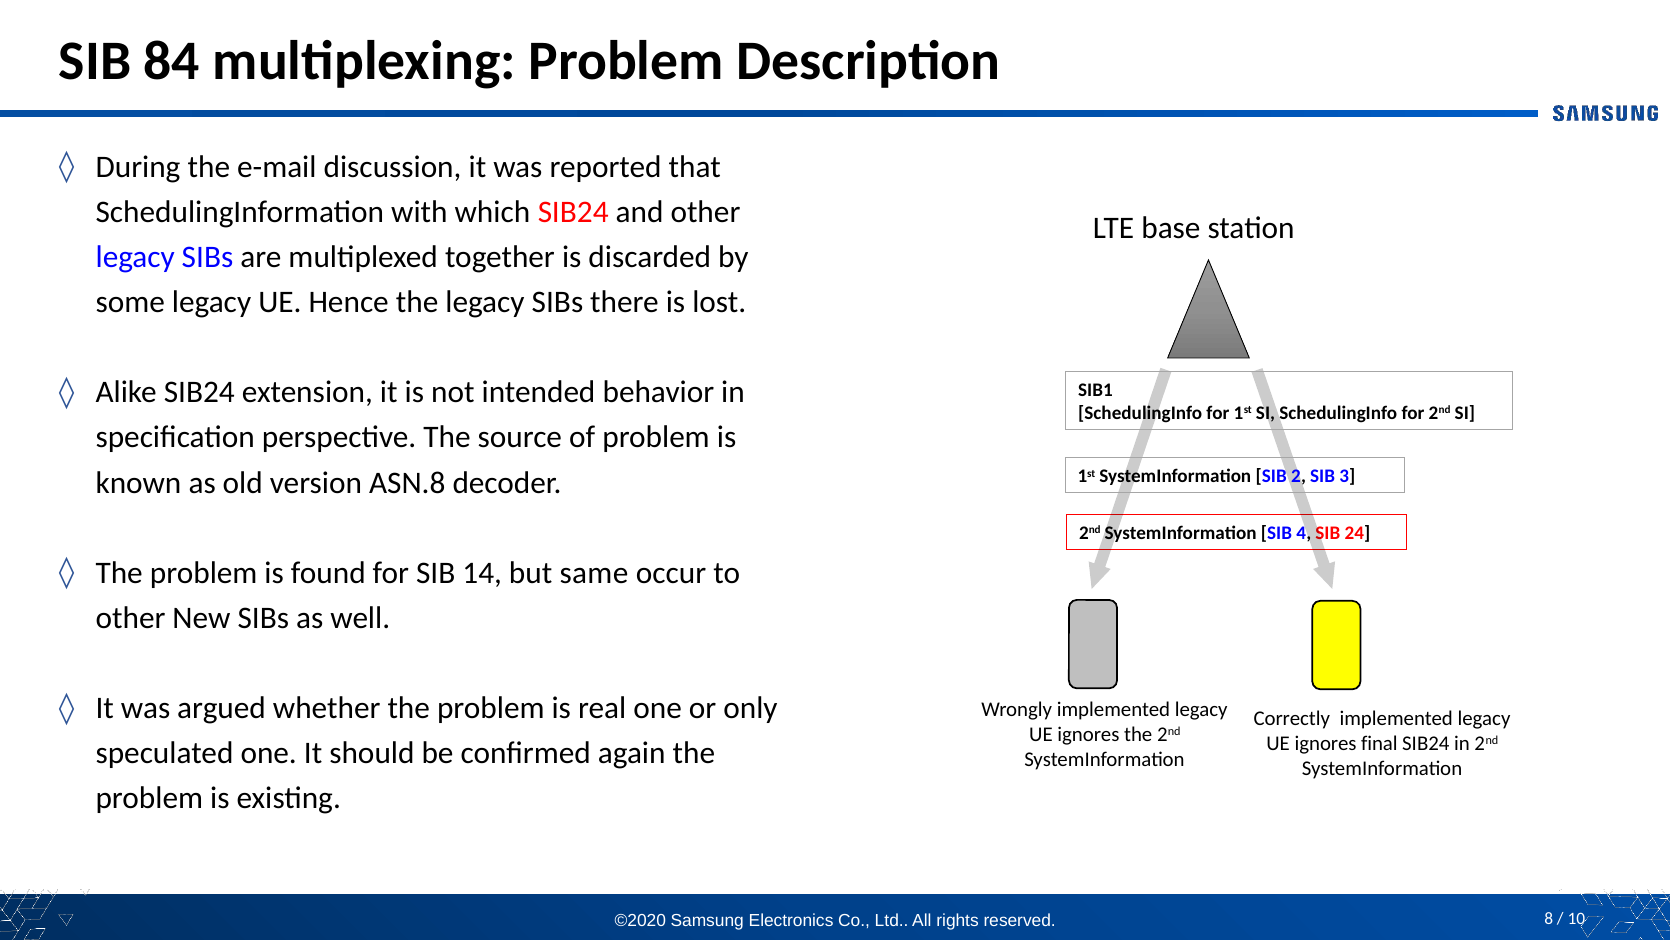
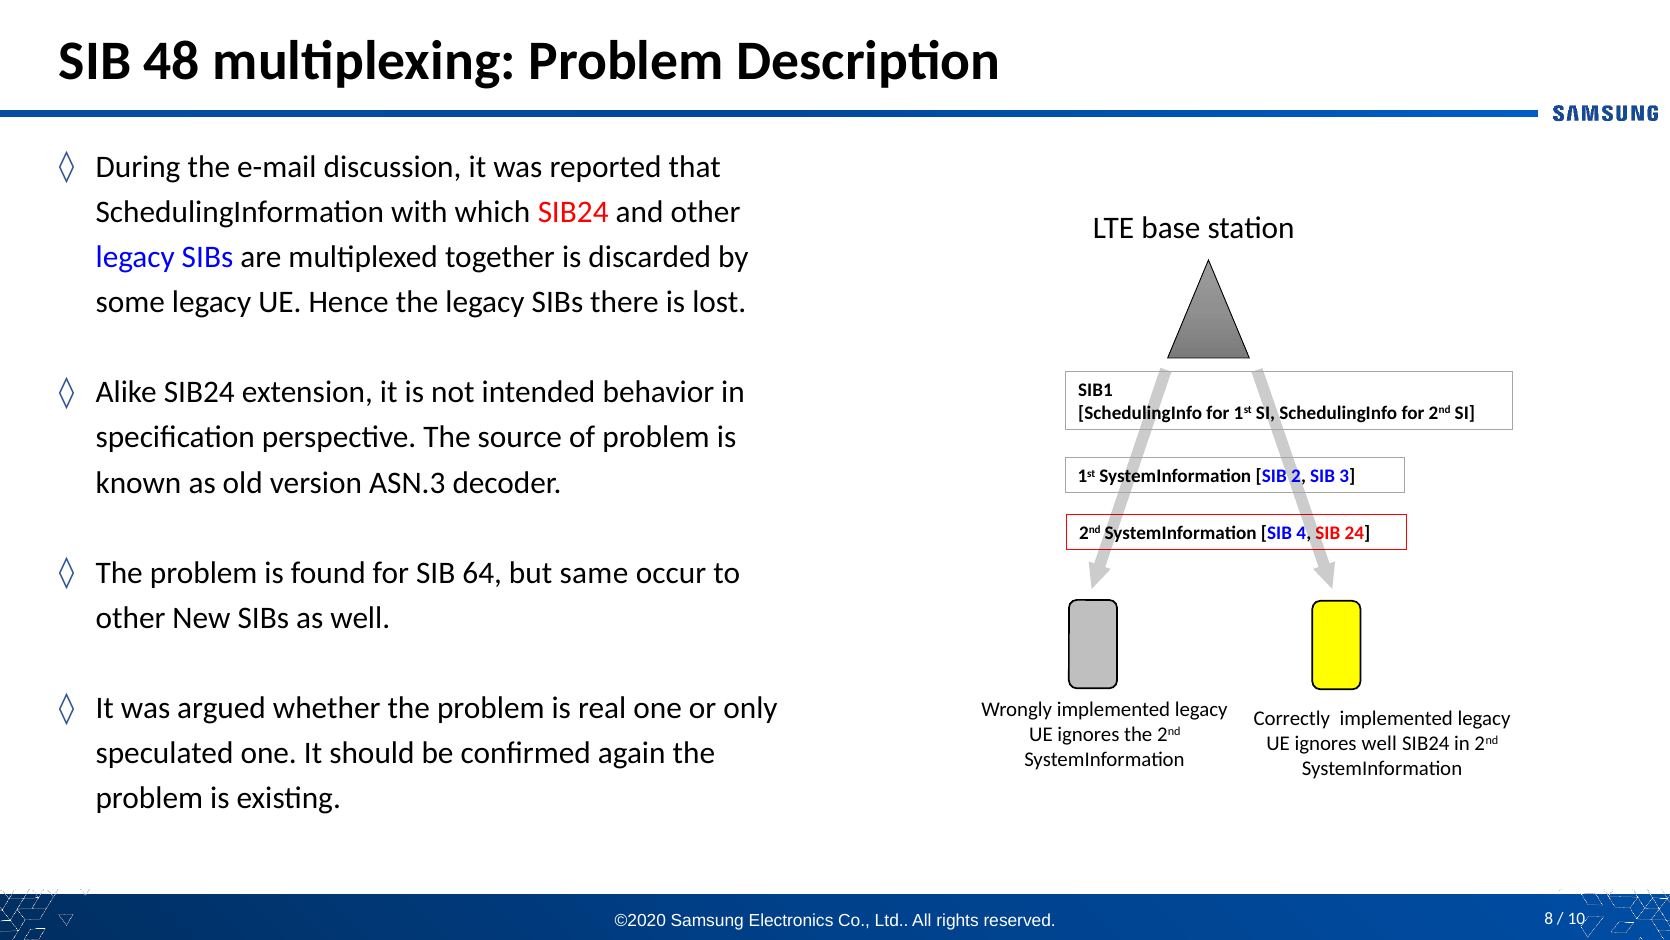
84: 84 -> 48 (172, 61)
ASN.8: ASN.8 -> ASN.3 (407, 482)
14: 14 -> 64 (482, 573)
ignores final: final -> well (1379, 743)
